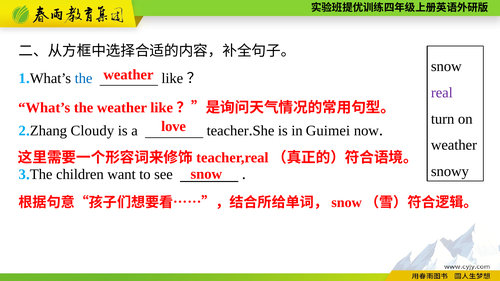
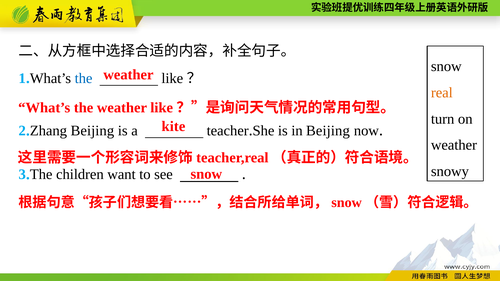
real colour: purple -> orange (442, 93)
love: love -> kite (173, 127)
Cloudy: Cloudy -> Beijing (92, 131)
in Guimei: Guimei -> Beijing (328, 131)
